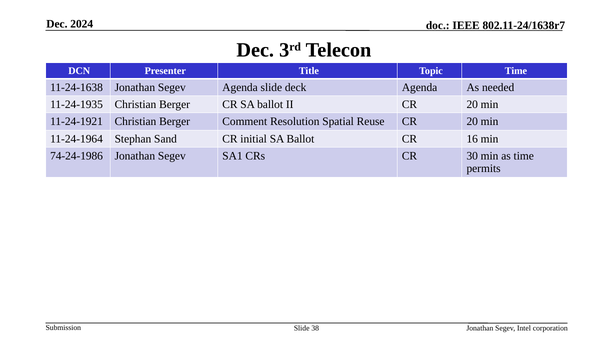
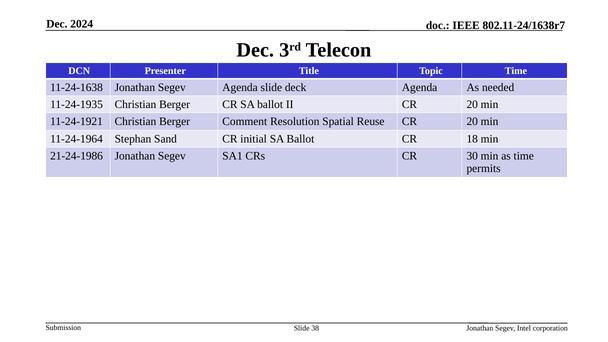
16: 16 -> 18 (472, 139)
74-24-1986: 74-24-1986 -> 21-24-1986 (77, 156)
